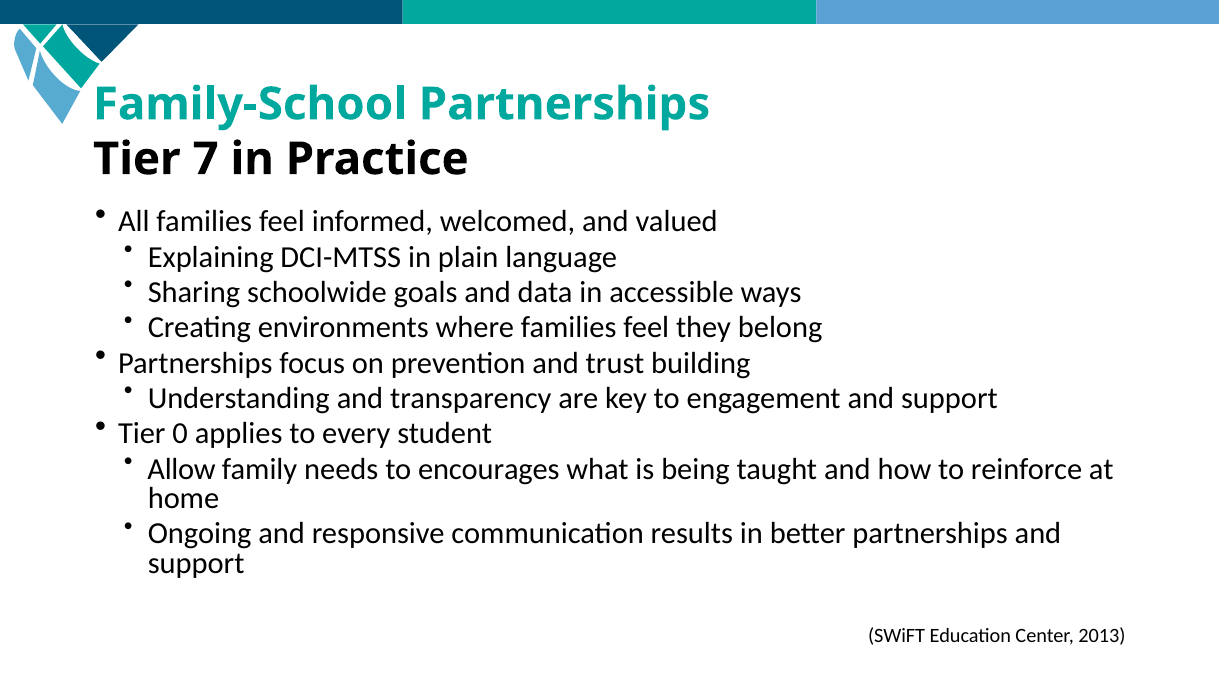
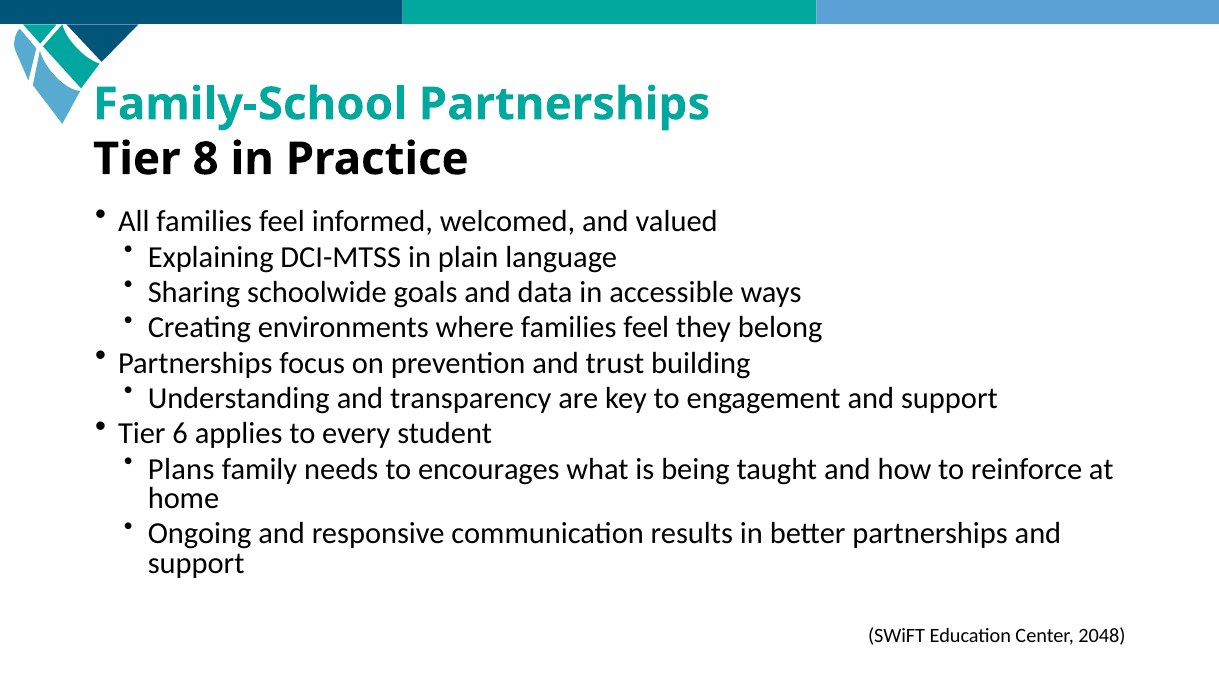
7: 7 -> 8 (206, 159)
0: 0 -> 6 (180, 434)
Allow: Allow -> Plans (181, 469)
2013: 2013 -> 2048 (1102, 636)
